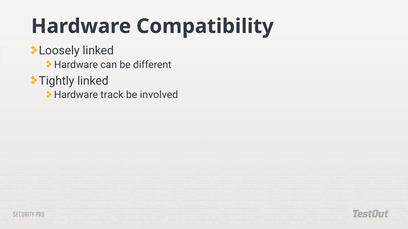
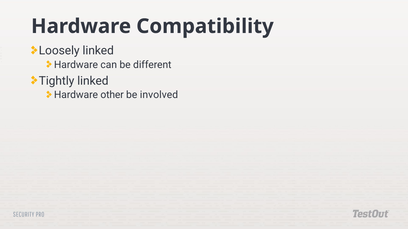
track: track -> other (112, 95)
